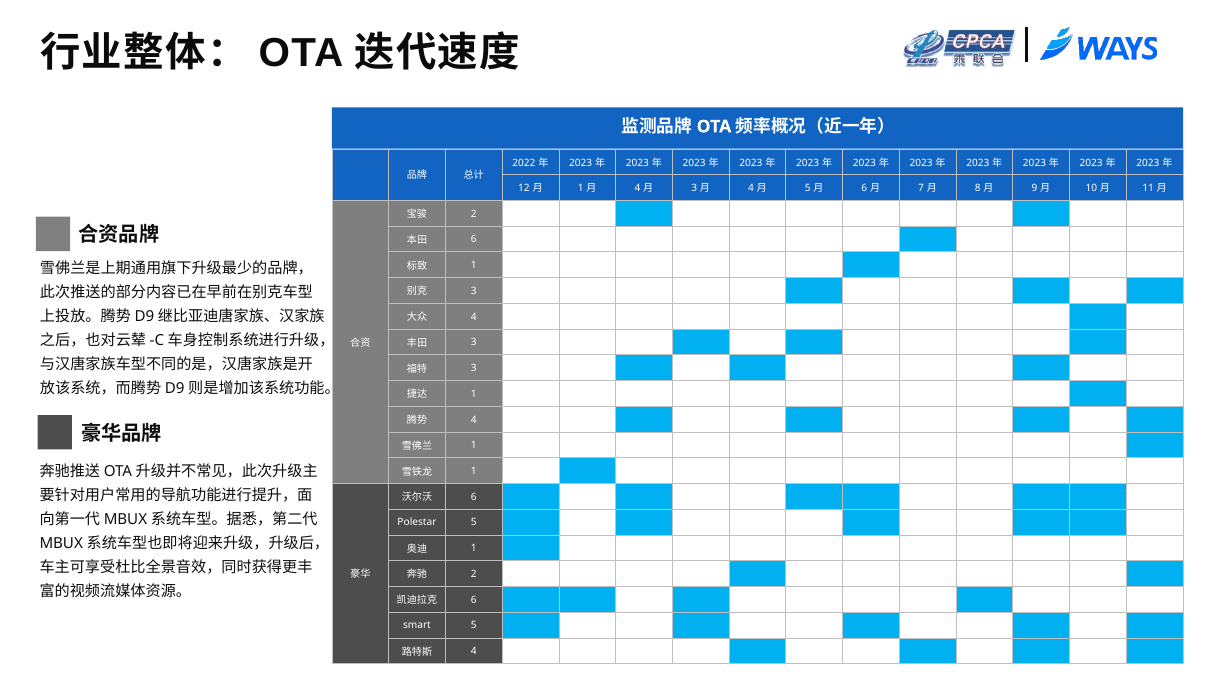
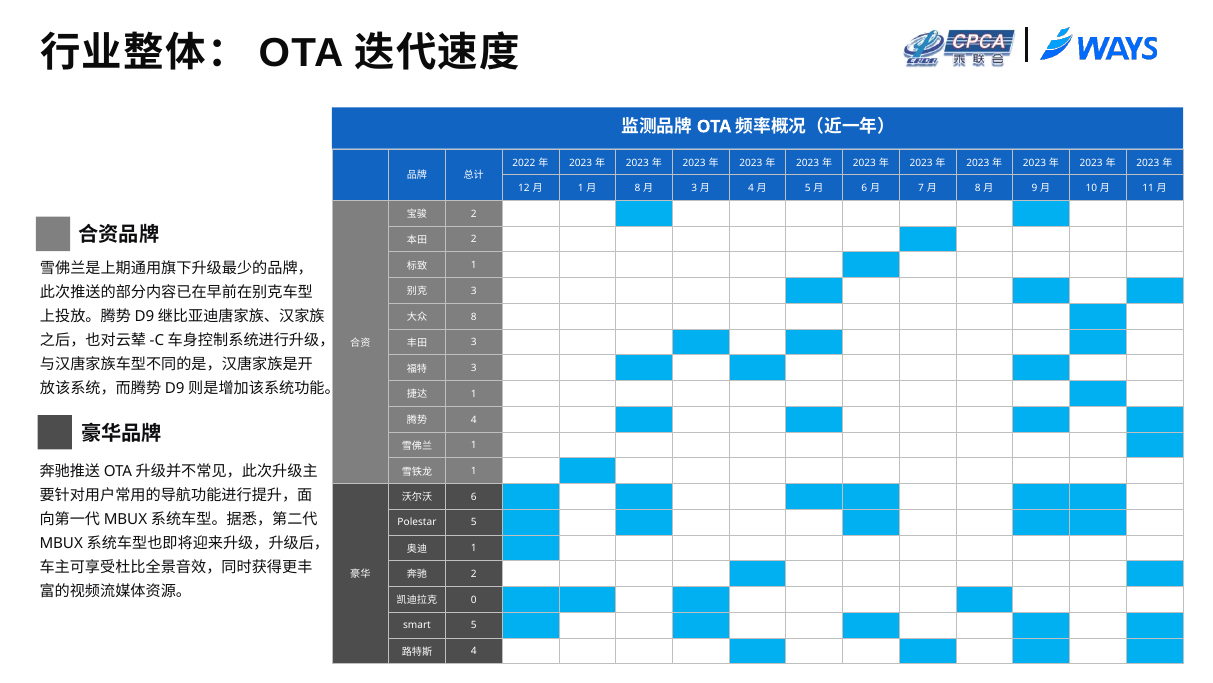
4: 4 -> 8 (637, 188)
6: 6 -> 2 (474, 239)
4: 4 -> 8 (474, 316)
6: 6 -> 0 (474, 599)
